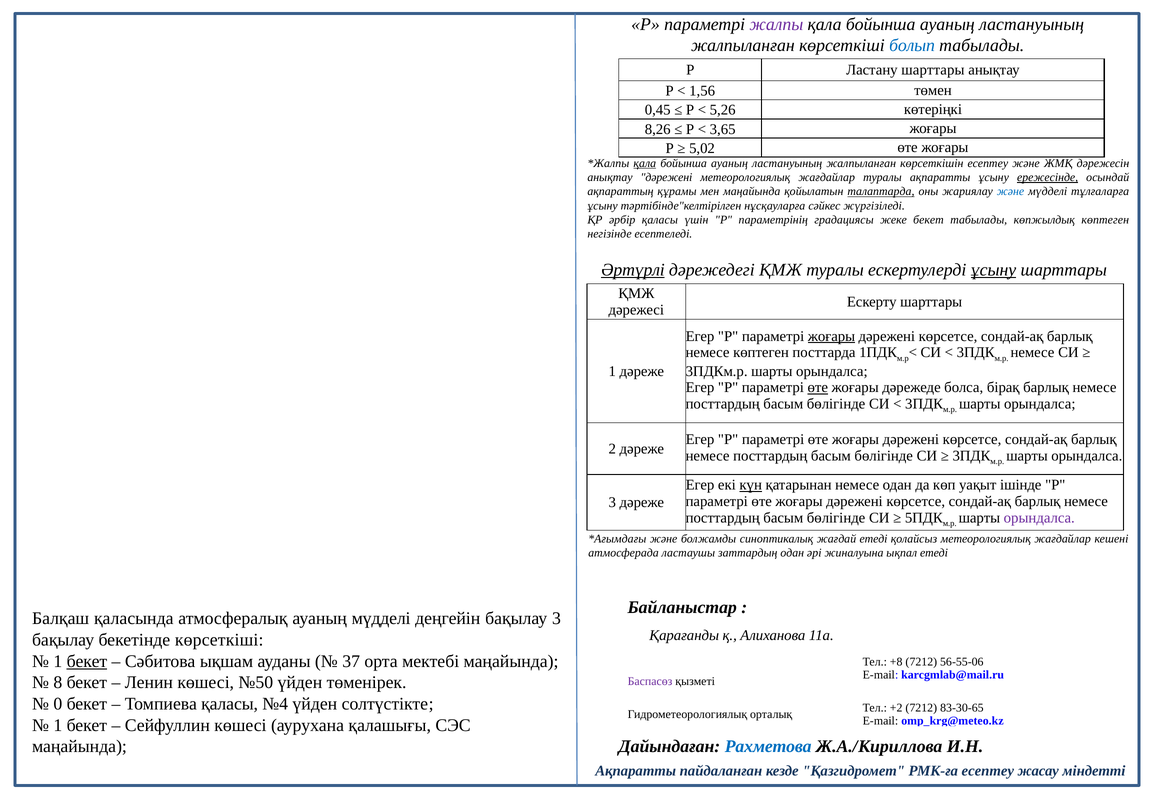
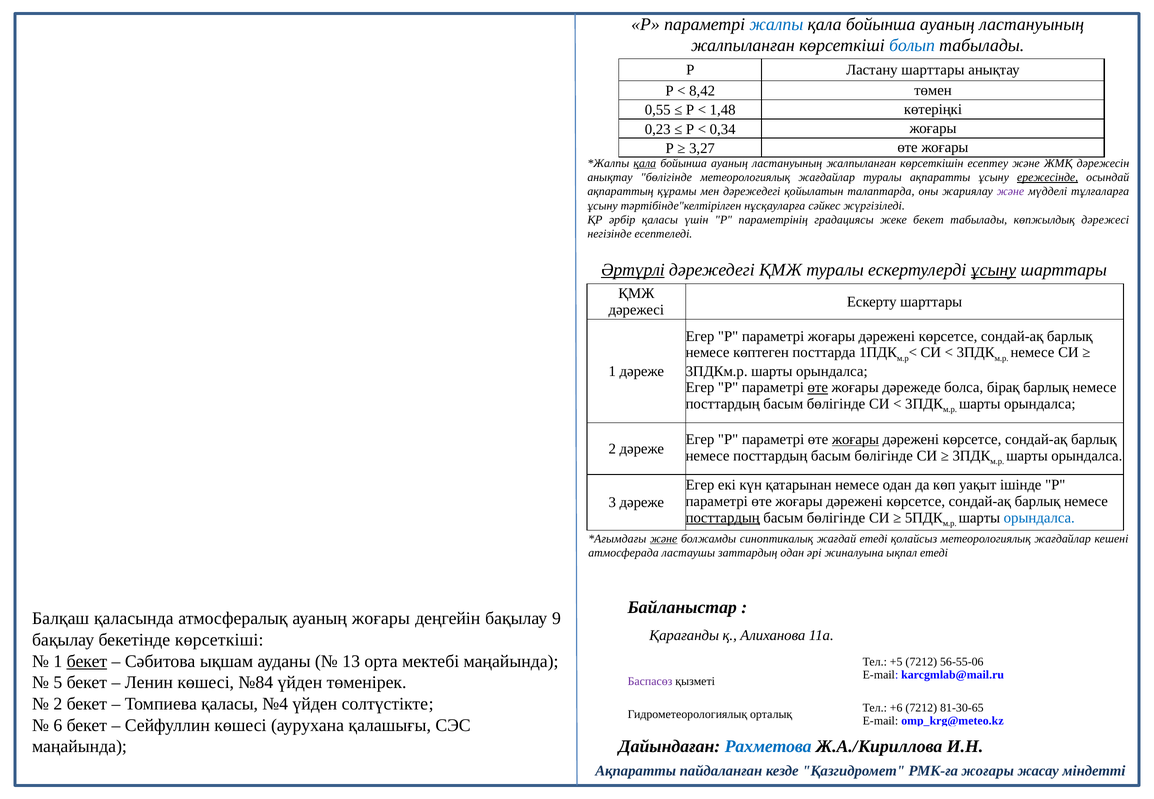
жалпы colour: purple -> blue (776, 24)
1,56: 1,56 -> 8,42 (702, 91)
0,45: 0,45 -> 0,55 (658, 110)
5,26: 5,26 -> 1,48 (723, 110)
8,26: 8,26 -> 0,23 (658, 129)
3,65: 3,65 -> 0,34 (723, 129)
5,02: 5,02 -> 3,27 (702, 148)
анықтау дәрежені: дәрежені -> бөлігінде (666, 177)
мен маңайында: маңайында -> дәрежедегі (752, 192)
талаптарда underline: present -> none (881, 192)
және colour: blue -> purple (1010, 192)
көпжылдық көптеген: көптеген -> дәрежесі (1105, 220)
жоғары underline: present -> none (831, 336)
жоғары underline: none -> present (855, 439)
күн underline: present -> none (751, 485)
посттардың underline: none -> present (723, 518)
орындалса colour: purple -> blue (1039, 518)
және underline: none -> present (664, 539)
ауаның мүдделі: мүдделі -> жоғары (381, 619)
бақылау 3: 3 -> 9 (556, 619)
37: 37 -> 13 (351, 661)
+8: +8 -> +5 (896, 662)
8: 8 -> 5 (58, 682)
№50: №50 -> №84 (256, 682)
0: 0 -> 2 (58, 704)
+2: +2 -> +6 (896, 708)
83-30-65: 83-30-65 -> 81-30-65 (962, 708)
1: 1 -> 6 (58, 725)
РМК-ға есептеу: есептеу -> жоғары (988, 771)
